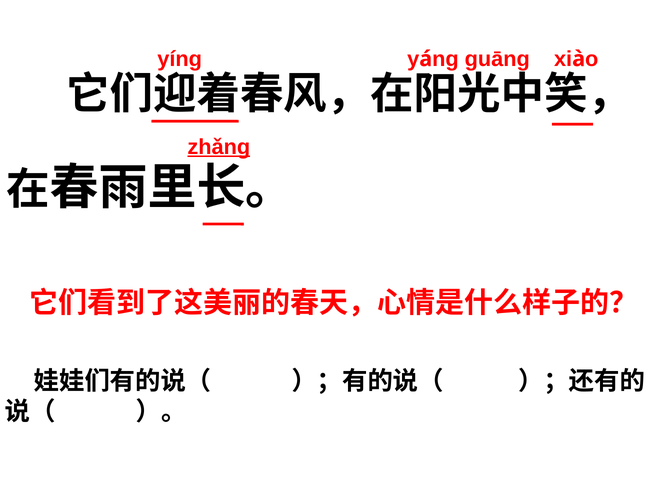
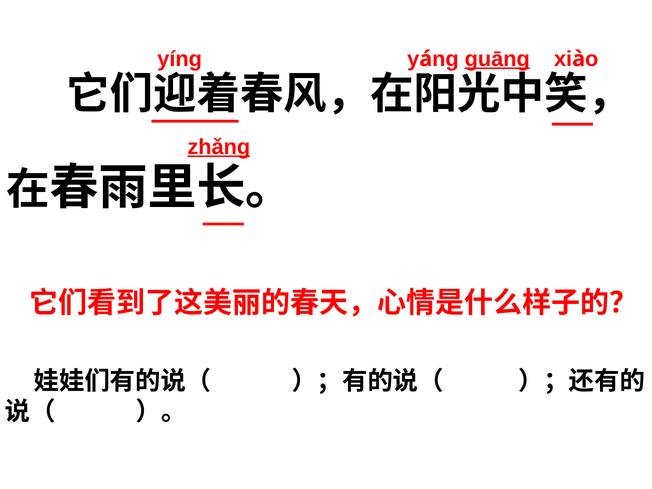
guāng underline: none -> present (497, 59)
